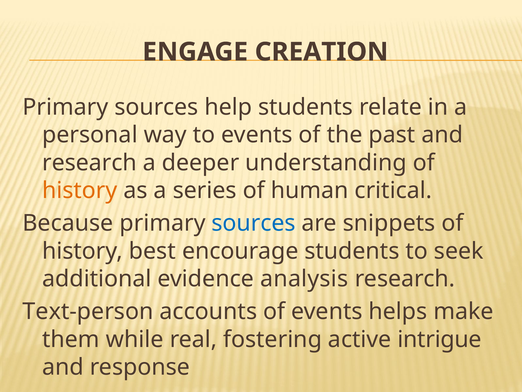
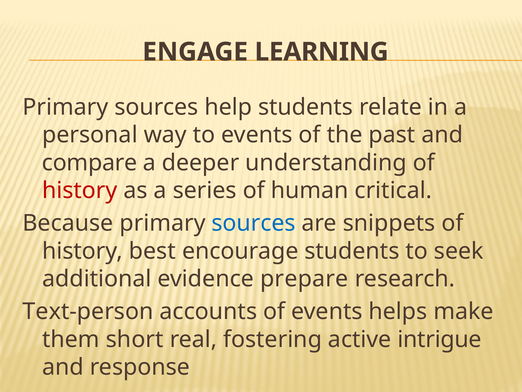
CREATION: CREATION -> LEARNING (322, 52)
research: research -> compare (90, 163)
history colour: orange -> red (80, 190)
analysis: analysis -> prepare (304, 279)
while: while -> short (135, 339)
